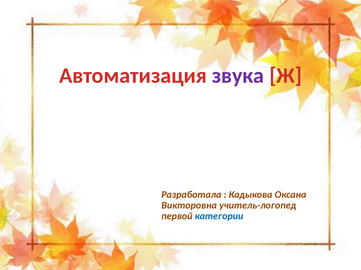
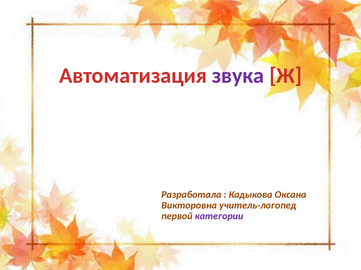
категории colour: blue -> purple (219, 217)
